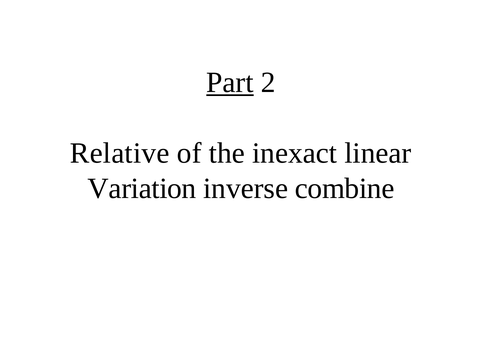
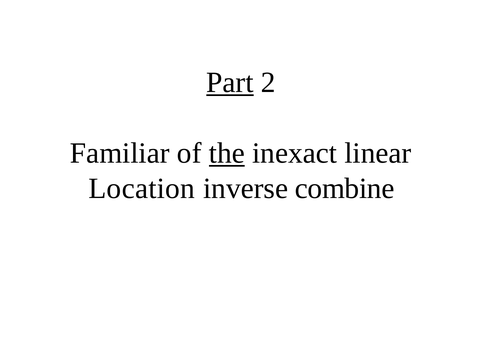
Relative: Relative -> Familiar (120, 153)
the underline: none -> present (227, 153)
Variation: Variation -> Location (142, 189)
